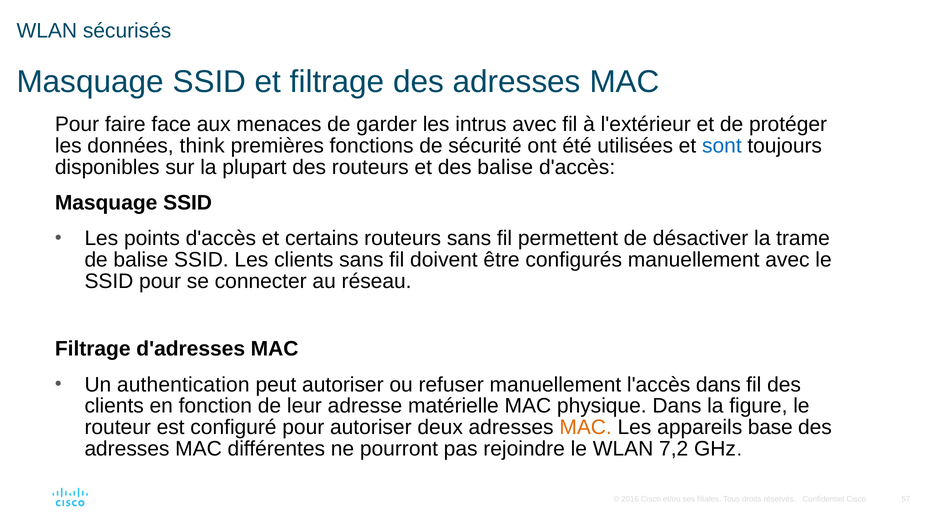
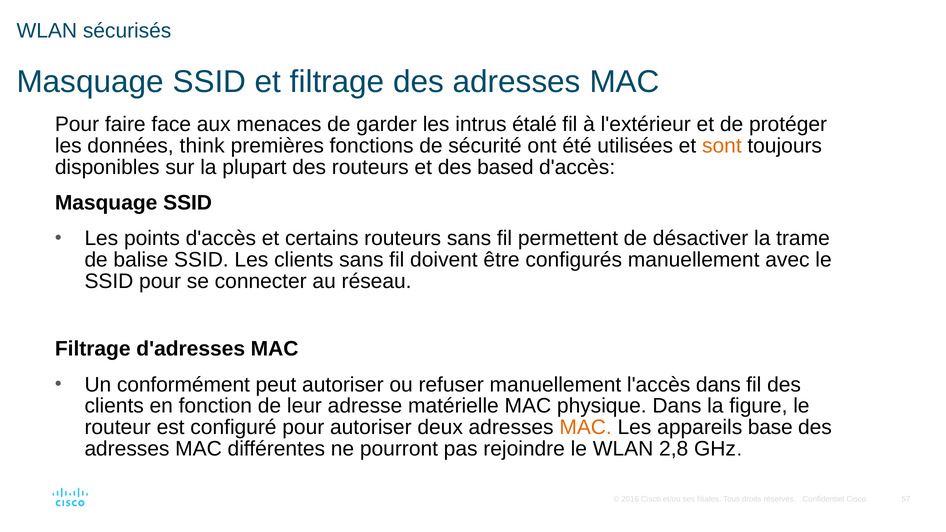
intrus avec: avec -> étalé (535, 124)
sont colour: blue -> orange (722, 146)
des balise: balise -> based (505, 167)
authentication: authentication -> conformément (183, 385)
7,2: 7,2 -> 2,8 (674, 449)
